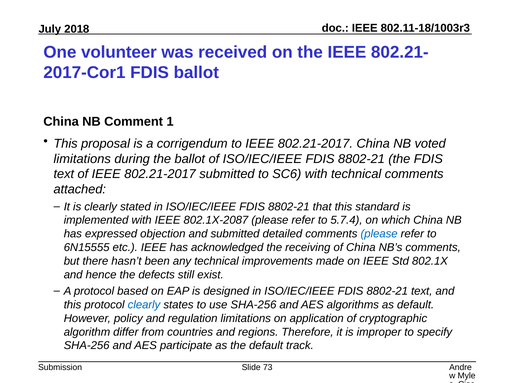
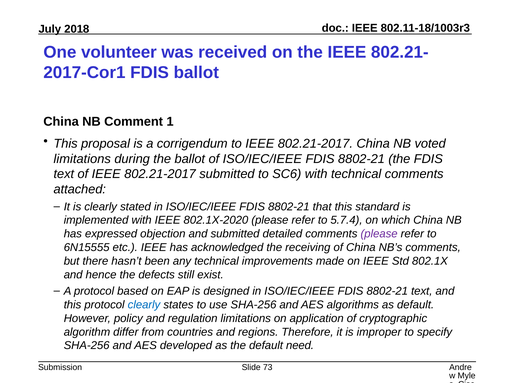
802.1X-2087: 802.1X-2087 -> 802.1X-2020 (216, 220)
please colour: blue -> purple (379, 234)
participate: participate -> developed (186, 345)
track: track -> need (300, 345)
